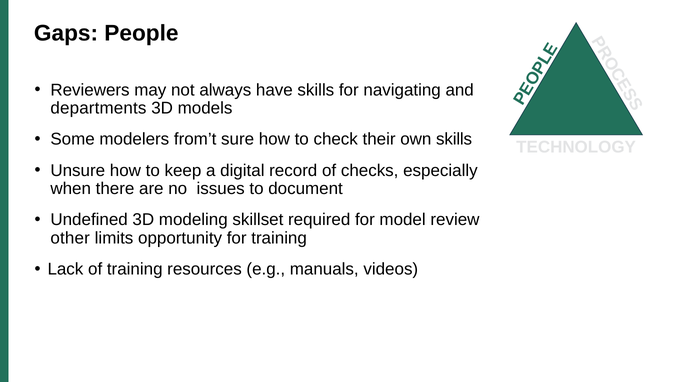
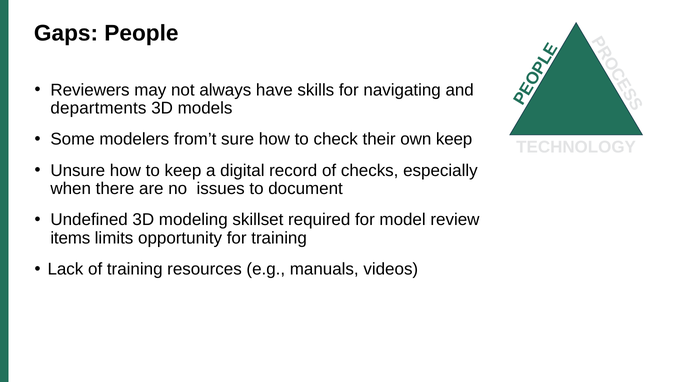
own skills: skills -> keep (454, 139)
other: other -> items (70, 238)
